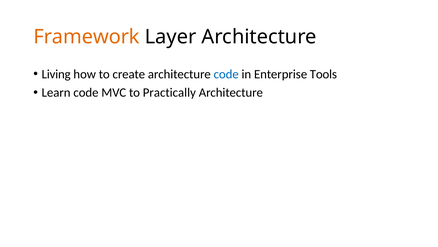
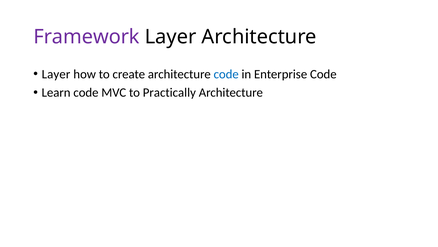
Framework colour: orange -> purple (87, 37)
Living: Living -> Layer (56, 74)
Enterprise Tools: Tools -> Code (323, 74)
